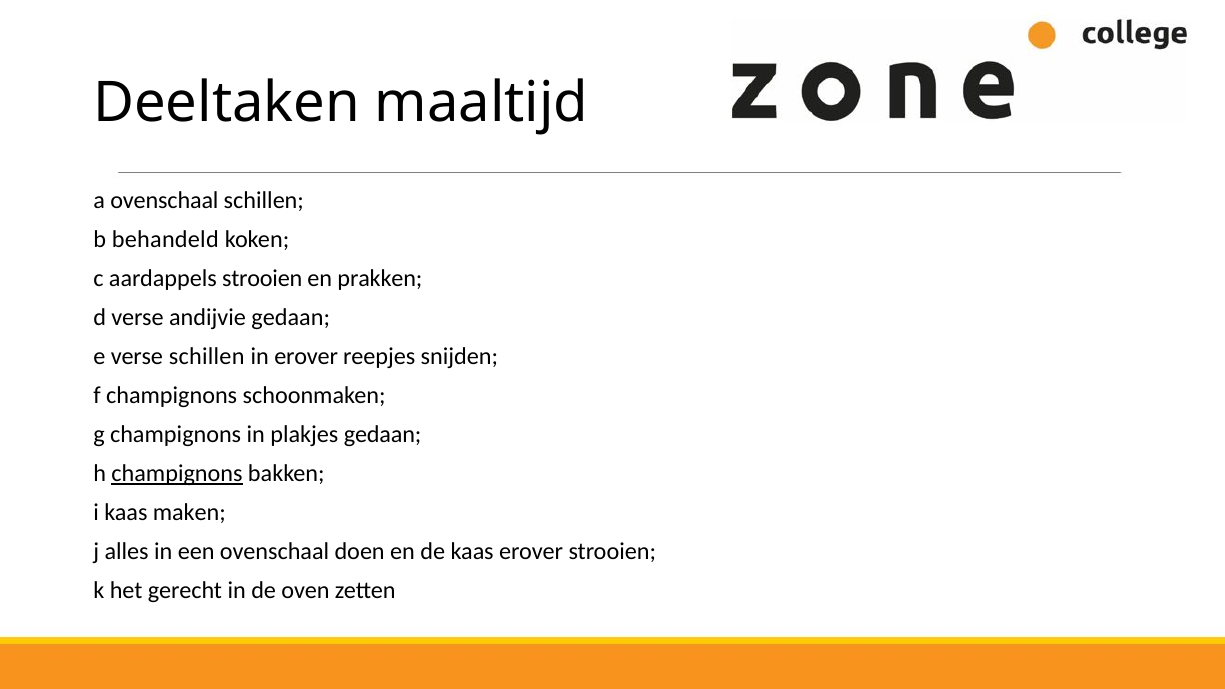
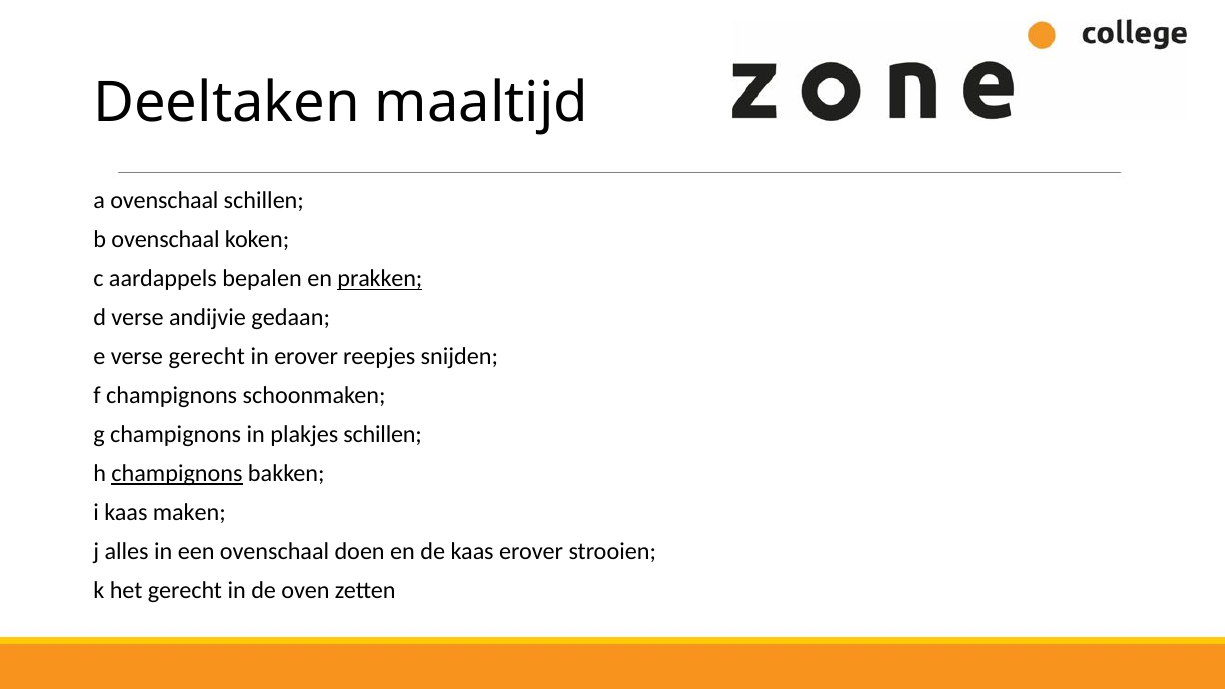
b behandeld: behandeld -> ovenschaal (166, 240)
aardappels strooien: strooien -> bepalen (262, 279)
prakken underline: none -> present (380, 279)
verse schillen: schillen -> gerecht (207, 357)
plakjes gedaan: gedaan -> schillen (383, 435)
